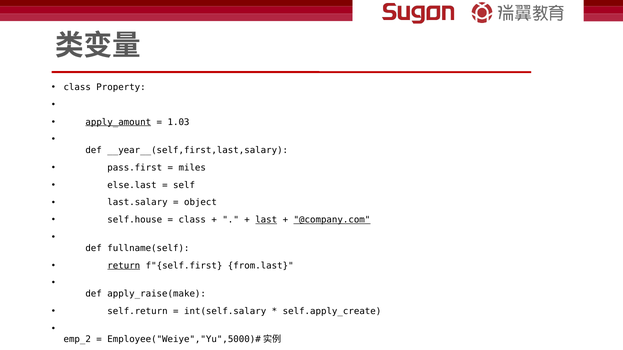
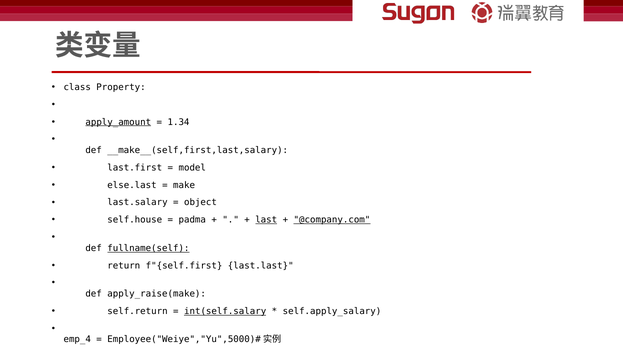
1.03: 1.03 -> 1.34 (179, 122)
__year__(self,first,last,salary: __year__(self,first,last,salary -> __make__(self,first,last,salary (198, 151)
pass.first: pass.first -> last.first (135, 168)
miles: miles -> model (192, 168)
self: self -> make (184, 185)
class: class -> padma (192, 220)
fullname(self underline: none -> present (148, 248)
return underline: present -> none (124, 266)
from.last: from.last -> last.last (261, 266)
int(self.salary underline: none -> present (225, 312)
self.apply_create: self.apply_create -> self.apply_salary (332, 312)
emp_2: emp_2 -> emp_4 (77, 340)
